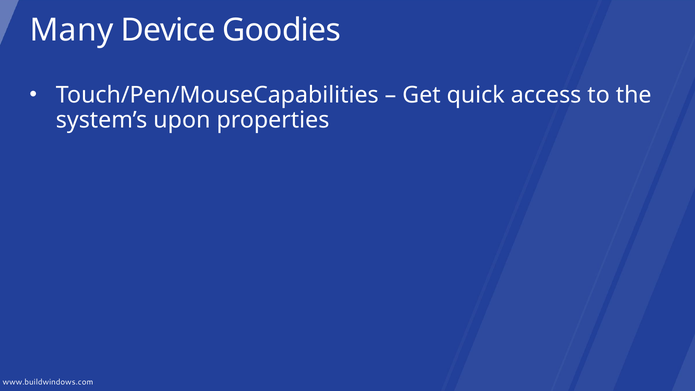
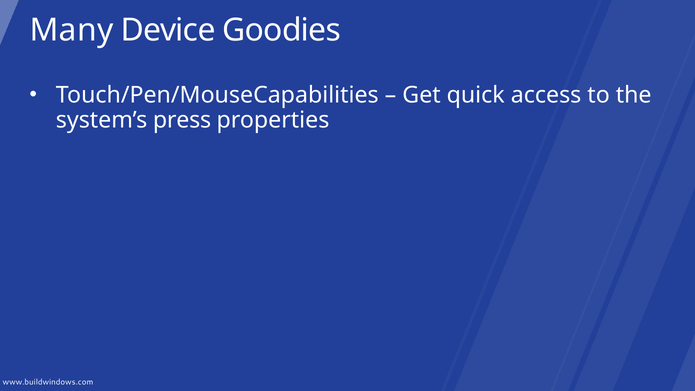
upon: upon -> press (182, 120)
